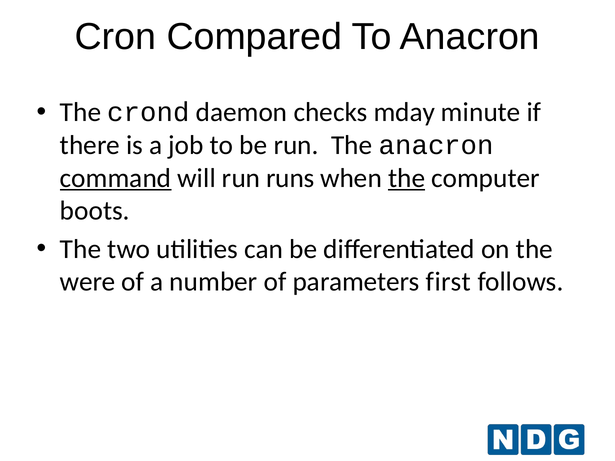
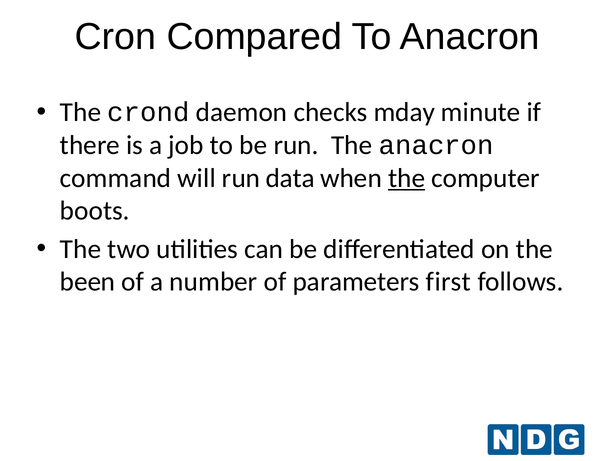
command underline: present -> none (116, 178)
runs: runs -> data (290, 178)
were: were -> been (88, 282)
